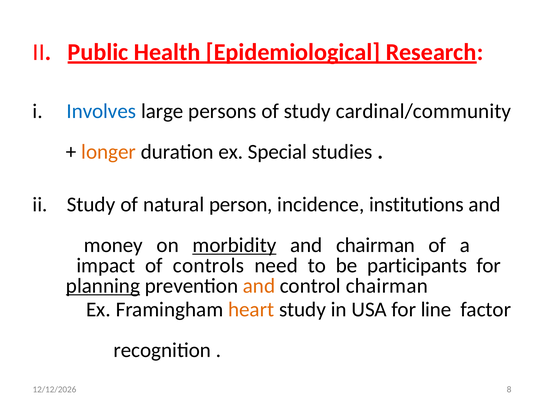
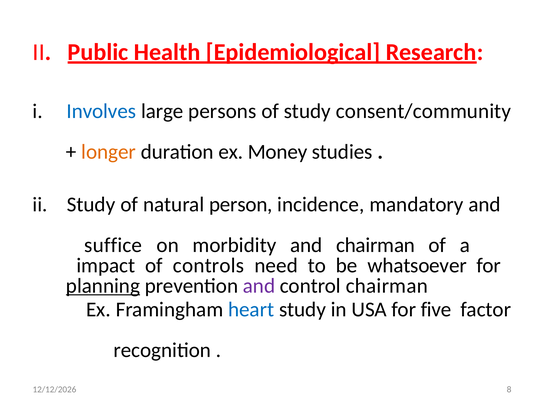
cardinal/community: cardinal/community -> consent/community (423, 111)
Special: Special -> Money (278, 152)
institutions: institutions -> mandatory (416, 204)
money: money -> suffice (113, 245)
morbidity underline: present -> none (234, 245)
participants: participants -> whatsoever (417, 265)
and colour: orange -> purple (259, 286)
heart colour: orange -> blue (251, 309)
line: line -> five (436, 309)
